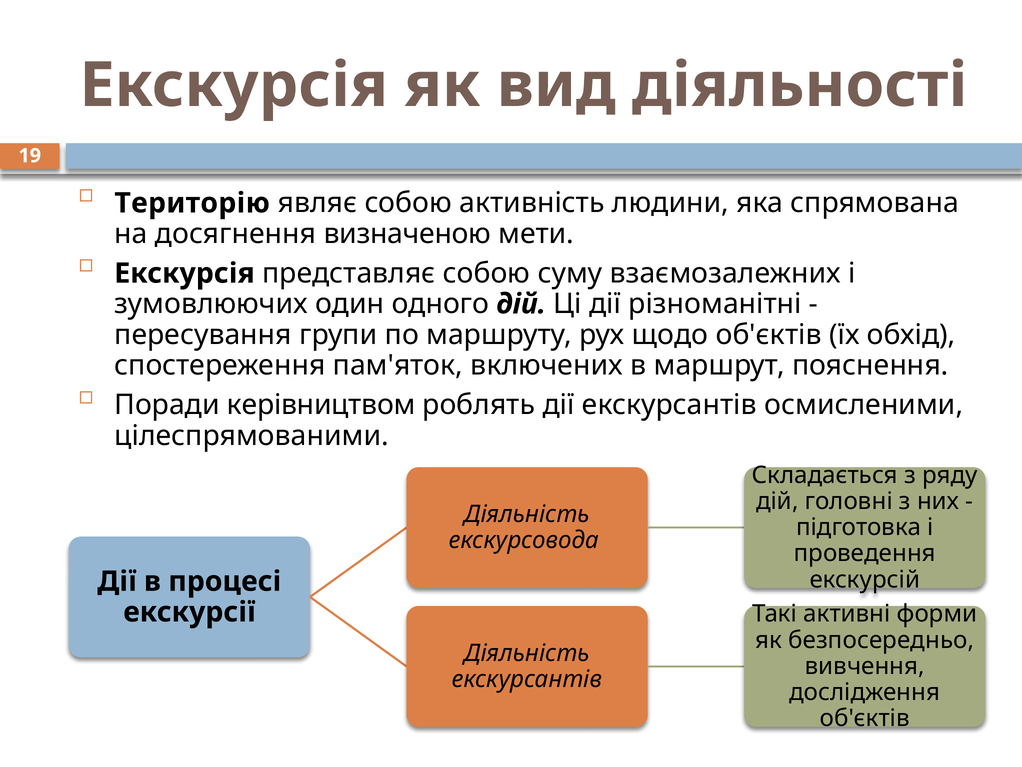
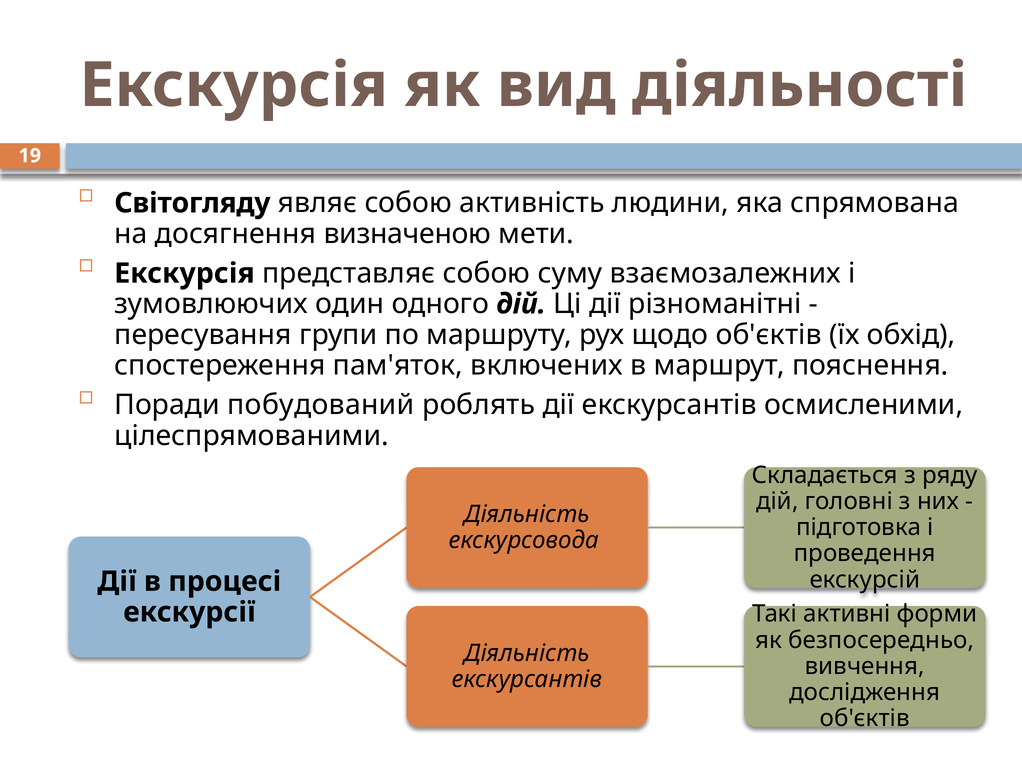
Територію: Територію -> Світогляду (192, 203)
керівництвом: керівництвом -> побудований (321, 405)
